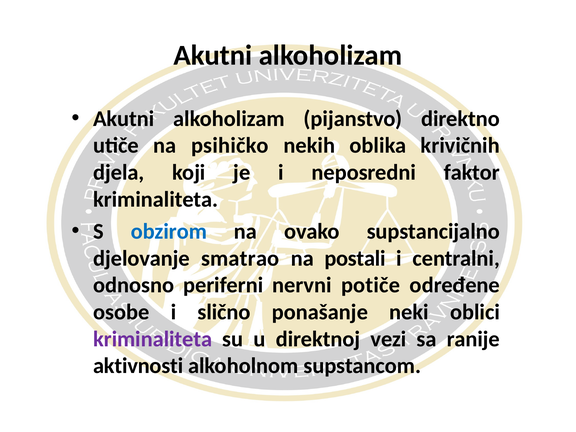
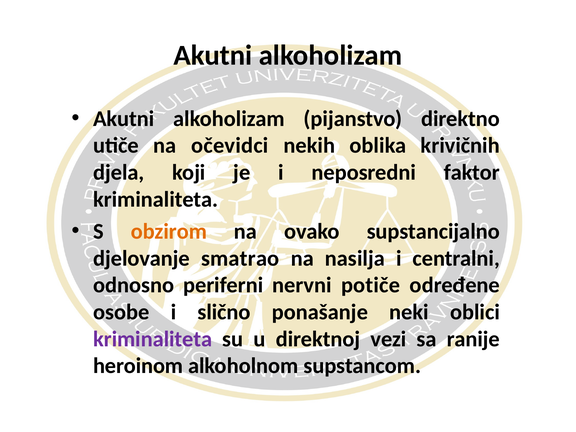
psihičko: psihičko -> očevidci (230, 146)
obzirom colour: blue -> orange (169, 231)
postali: postali -> nasilja (355, 258)
aktivnosti: aktivnosti -> heroinom (138, 366)
